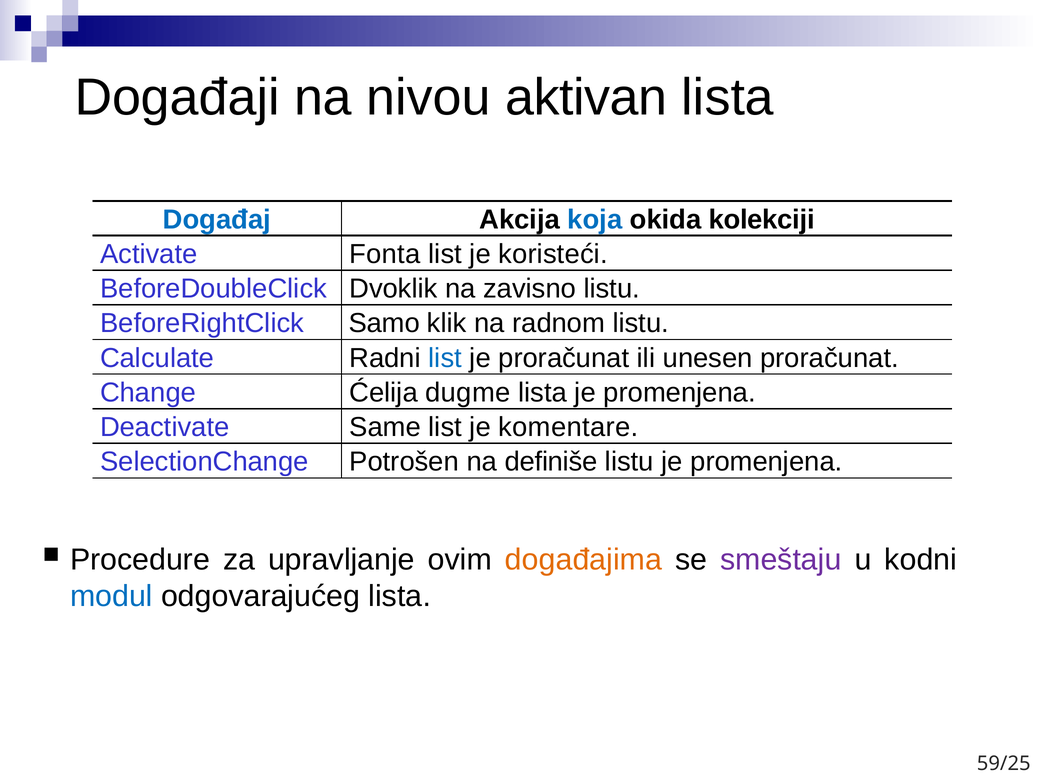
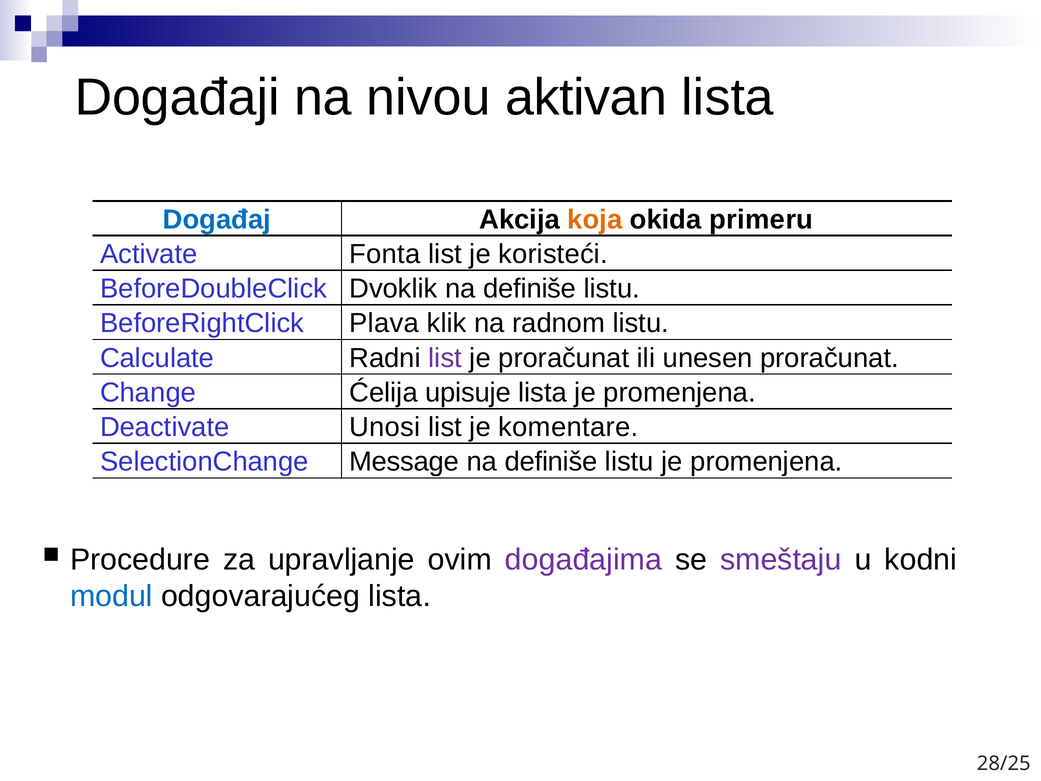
koja colour: blue -> orange (595, 220)
kolekciji: kolekciji -> primeru (761, 220)
Dvoklik na zavisno: zavisno -> definiše (530, 289)
Samo: Samo -> Plava (384, 323)
list colour: blue -> purple (445, 358)
dugme: dugme -> upisuje (468, 392)
Same: Same -> Unosi (385, 427)
Potrošen: Potrošen -> Message (404, 462)
događajima colour: orange -> purple (583, 559)
59/25: 59/25 -> 28/25 (1004, 763)
